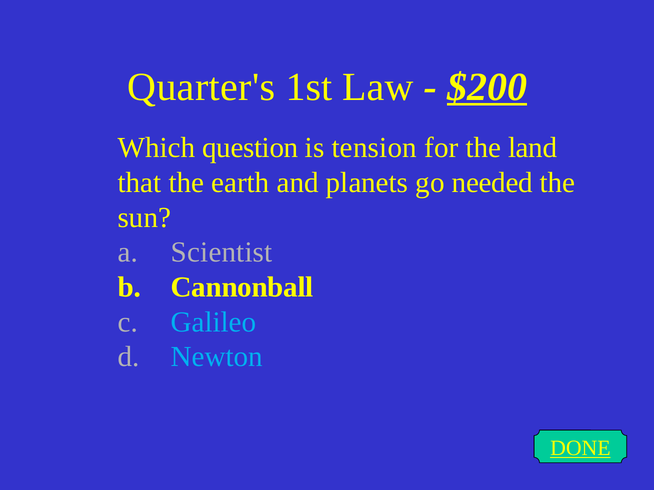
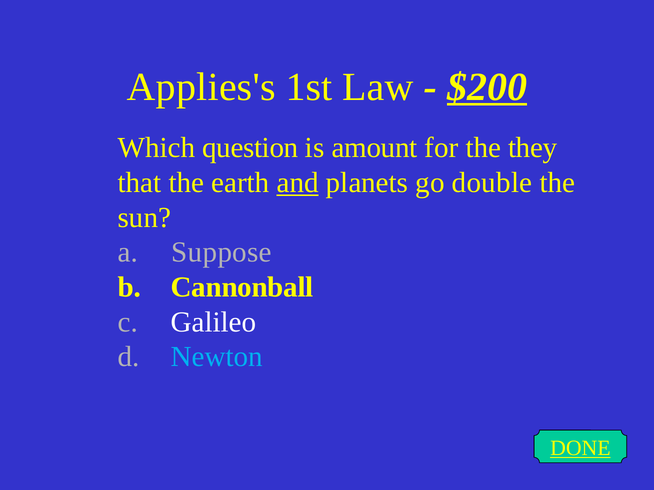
Quarter's: Quarter's -> Applies's (201, 87)
tension: tension -> amount (375, 148)
land: land -> they (533, 148)
and underline: none -> present (298, 183)
needed: needed -> double (492, 183)
Scientist: Scientist -> Suppose (222, 253)
Galileo colour: light blue -> white (214, 322)
